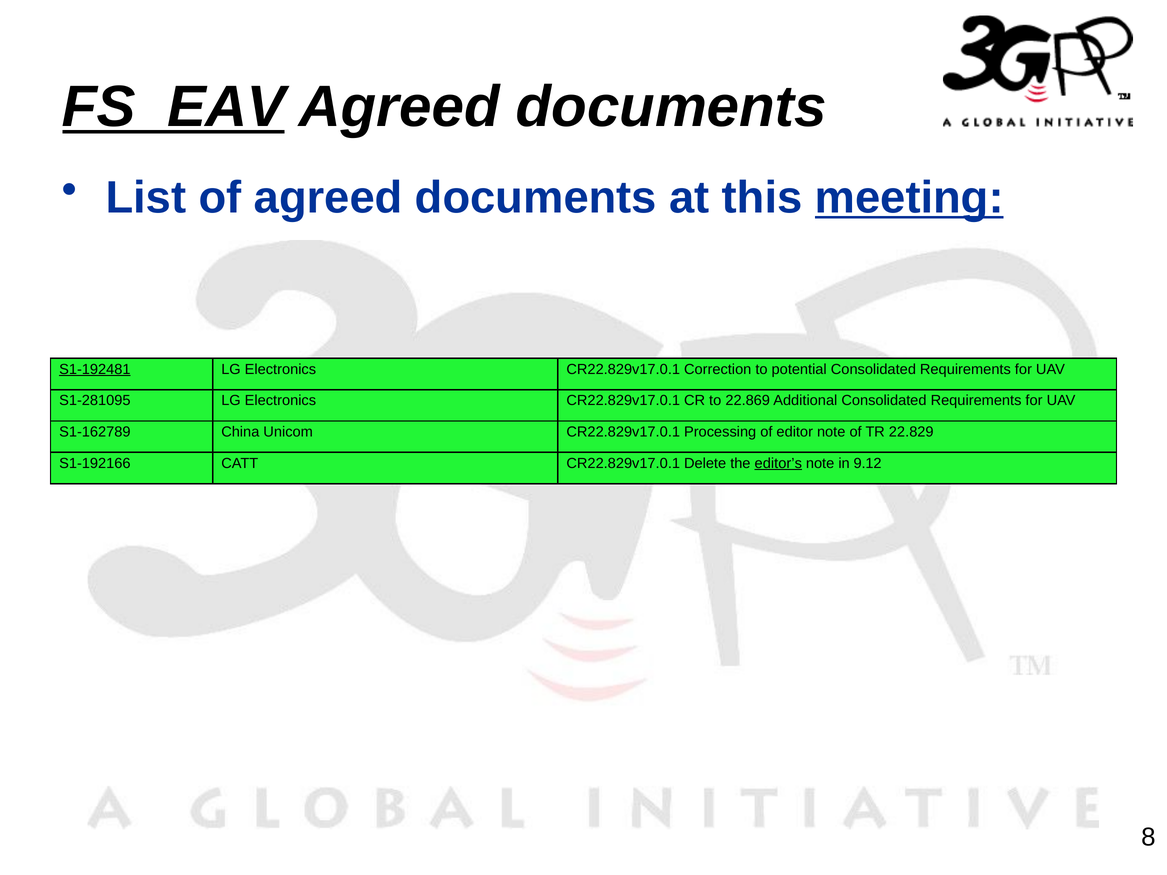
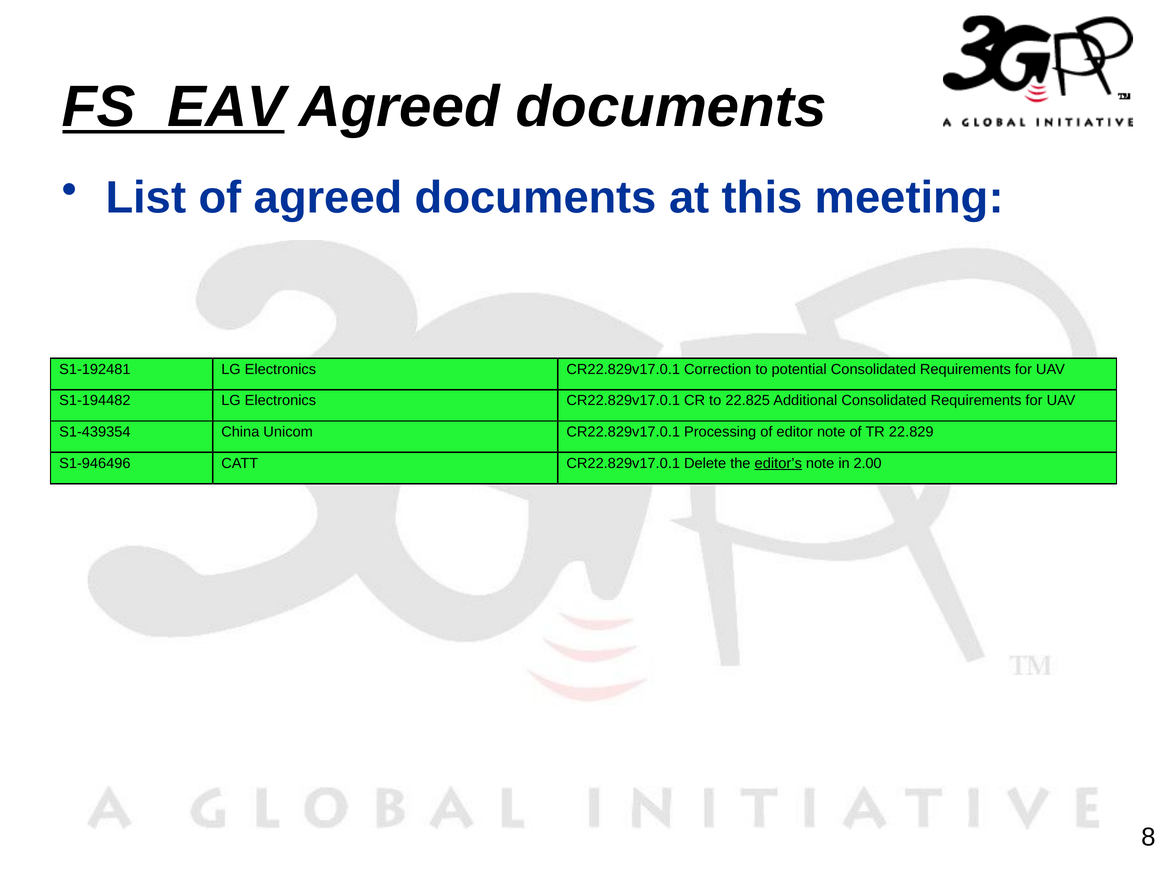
meeting underline: present -> none (909, 198)
S1-192481 underline: present -> none (95, 369)
S1-281095: S1-281095 -> S1-194482 (95, 401)
22.869: 22.869 -> 22.825 (748, 401)
S1-162789: S1-162789 -> S1-439354 (95, 432)
S1-192166: S1-192166 -> S1-946496 (95, 463)
9.12: 9.12 -> 2.00 (868, 463)
